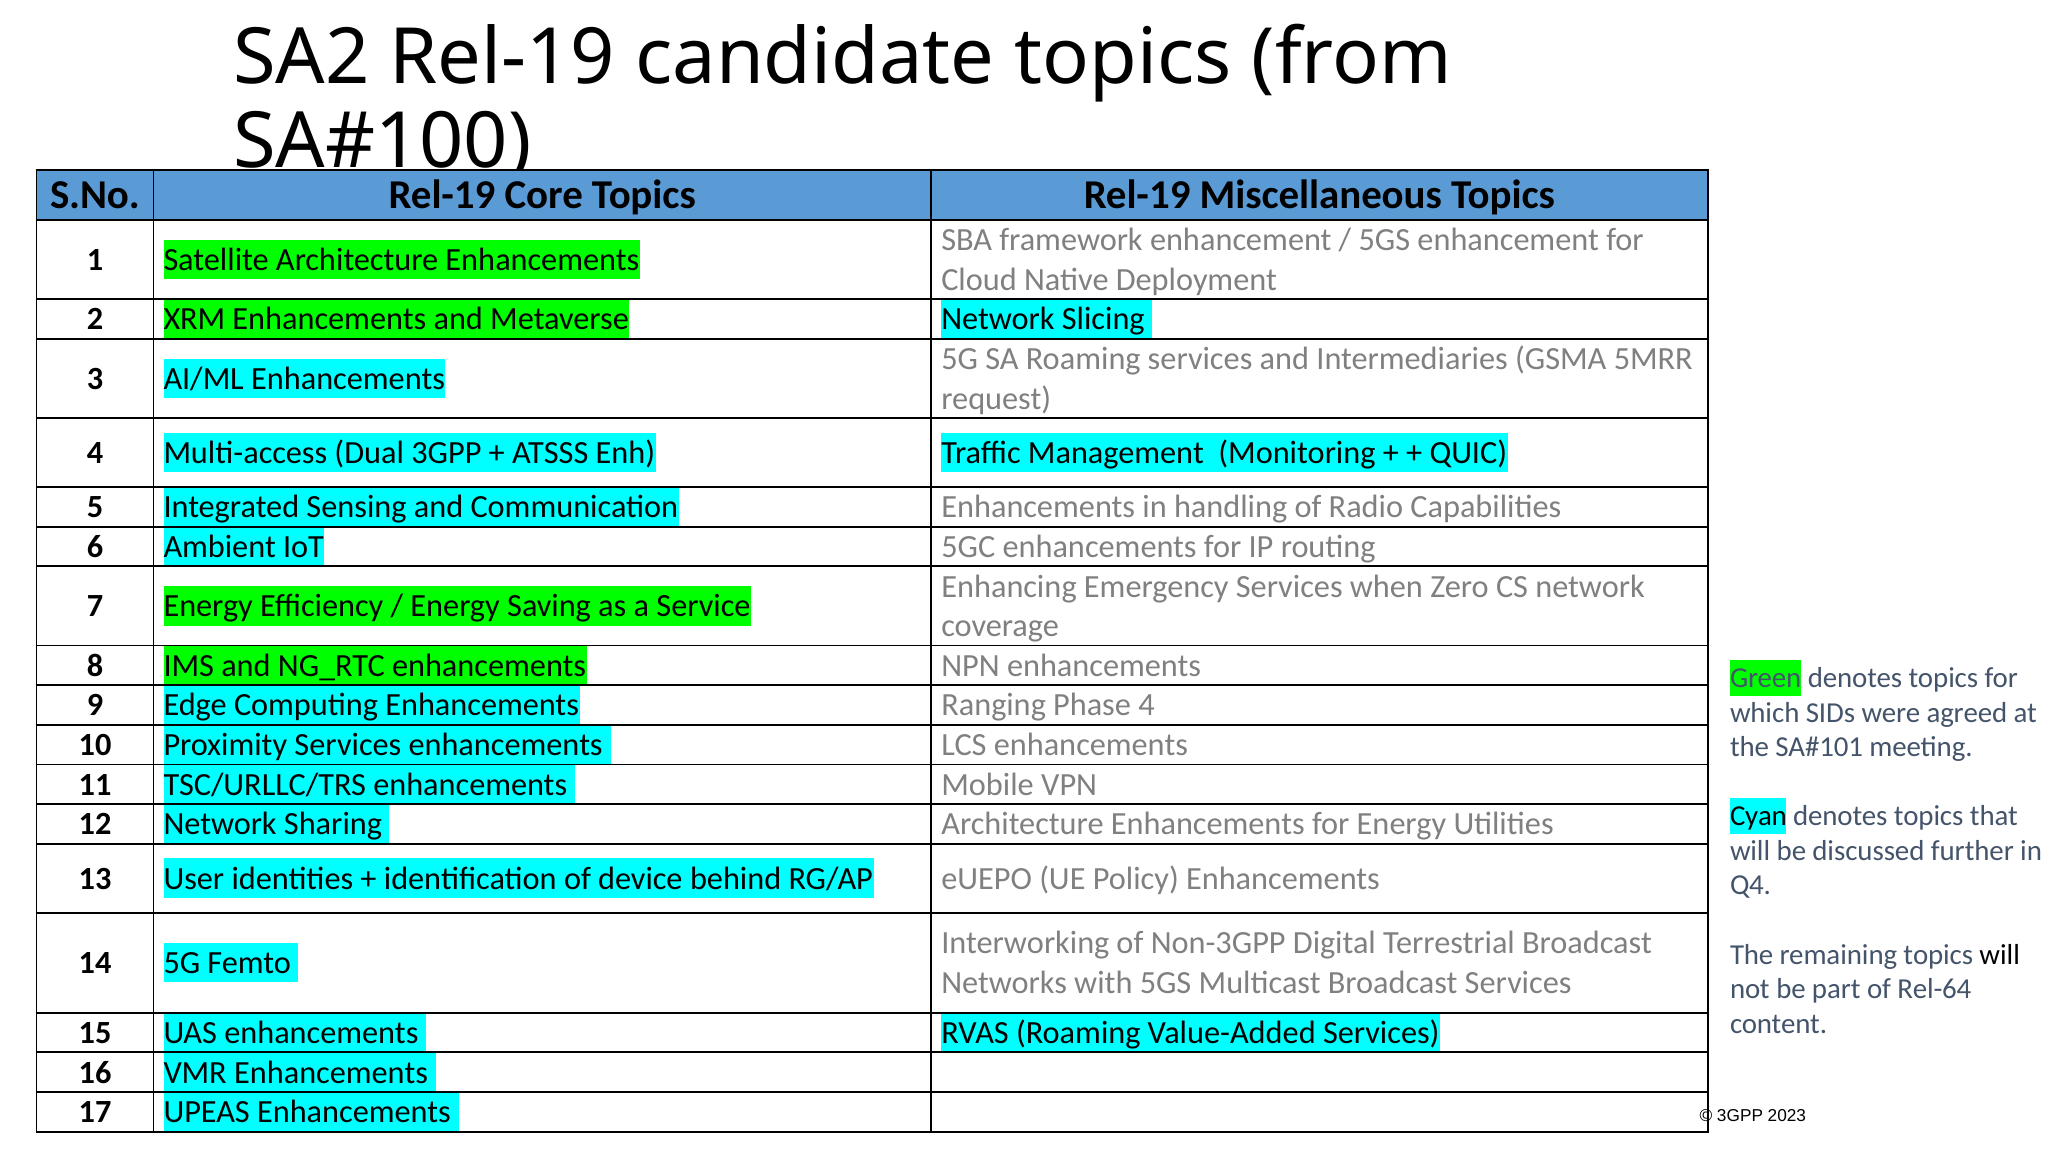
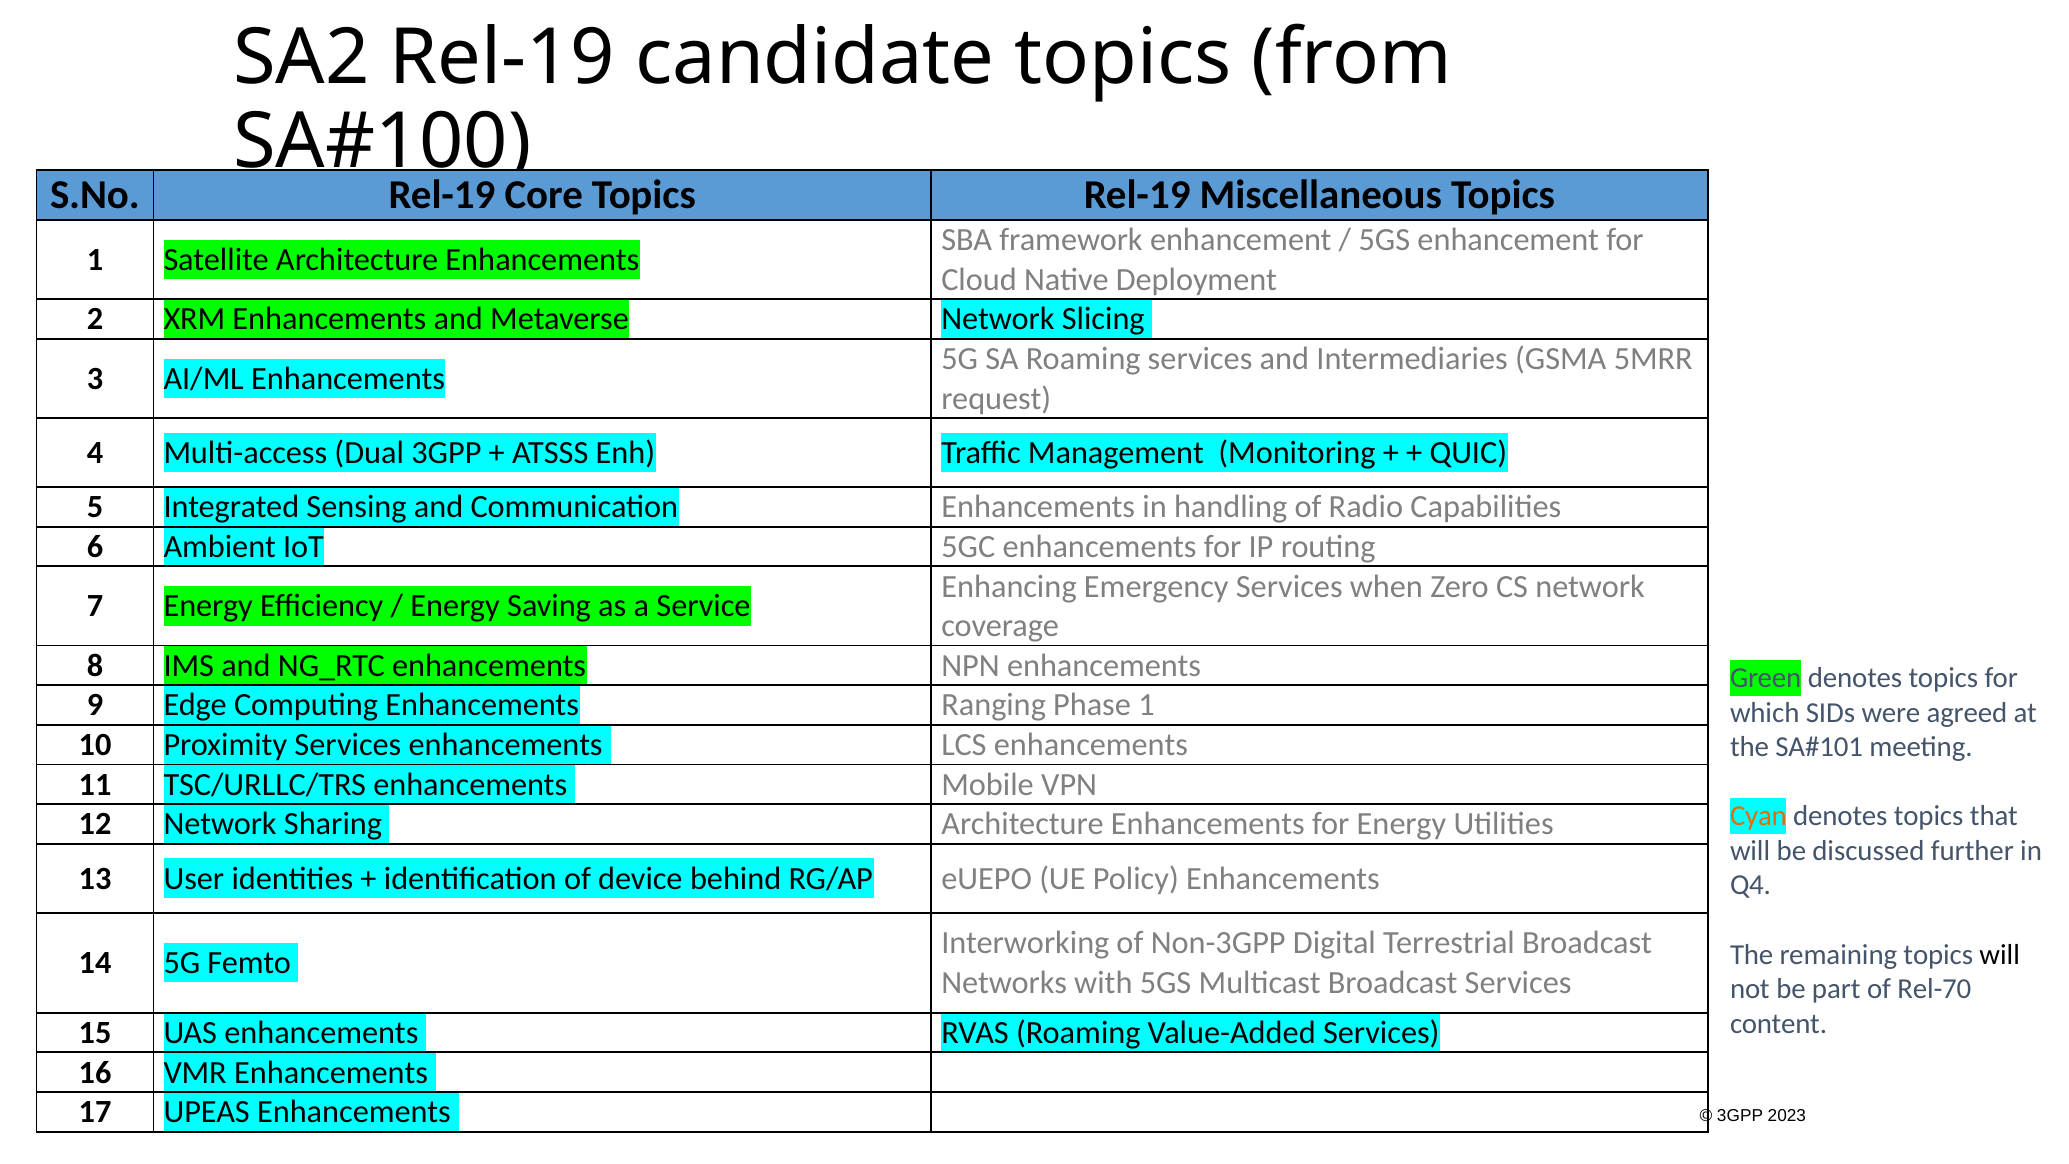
Phase 4: 4 -> 1 (1147, 705)
Cyan colour: black -> orange (1758, 816)
Rel-64: Rel-64 -> Rel-70 (1934, 989)
